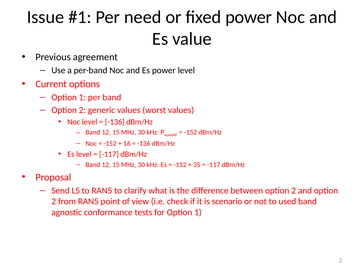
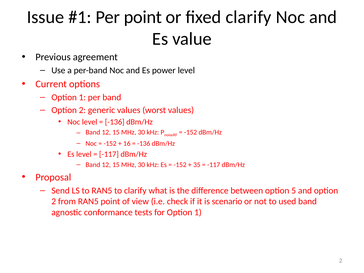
Per need: need -> point (143, 17)
fixed power: power -> clarify (249, 17)
between option 2: 2 -> 5 (294, 191)
